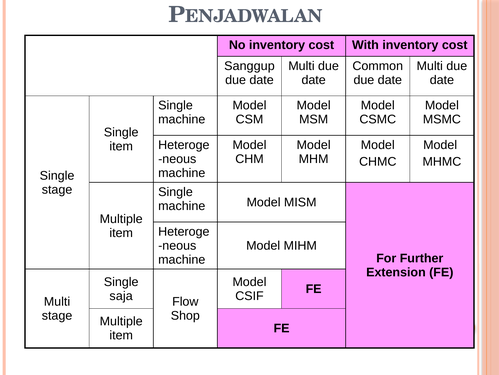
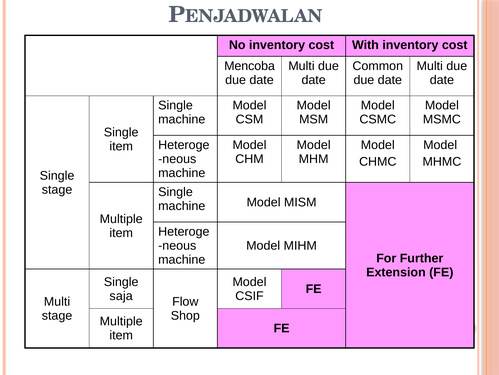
Sanggup: Sanggup -> Mencoba (250, 66)
